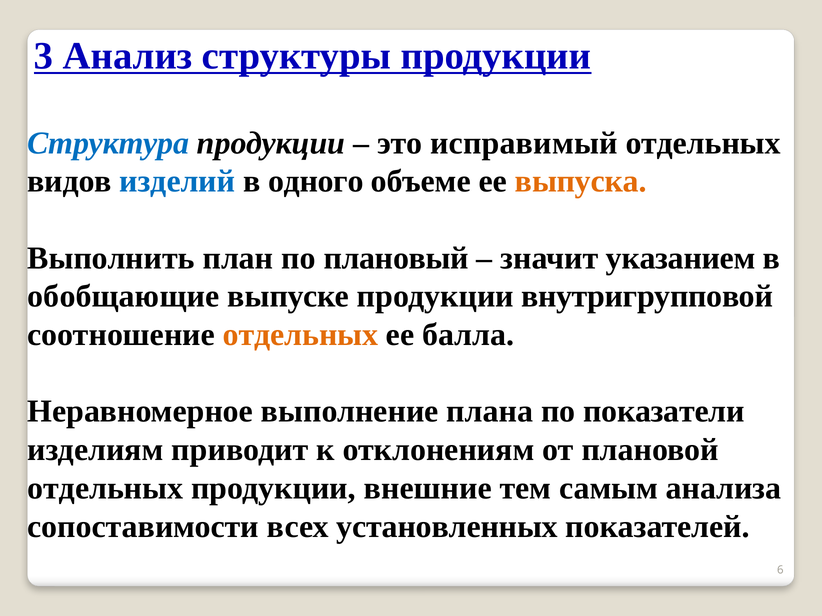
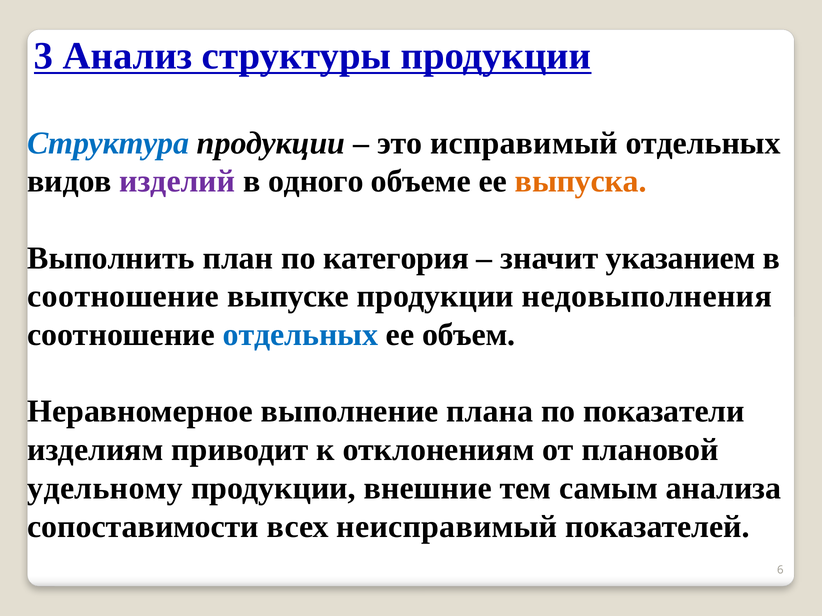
изделий colour: blue -> purple (177, 181)
плановый: плановый -> категория (396, 258)
обобщающие: обобщающие -> соотношение (123, 297)
внутригрупповой: внутригрупповой -> недовыполнения (647, 297)
отдельных colour: orange -> blue (301, 335)
балла: балла -> объем (469, 335)
отдельных: отдельных -> удельному (105, 489)
установленных: установленных -> неисправимый (447, 527)
